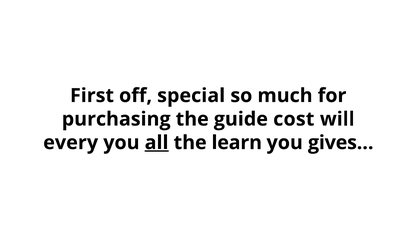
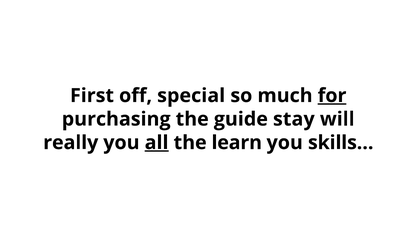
for underline: none -> present (332, 96)
cost: cost -> stay (294, 119)
every: every -> really (71, 143)
gives…: gives… -> skills… (341, 143)
